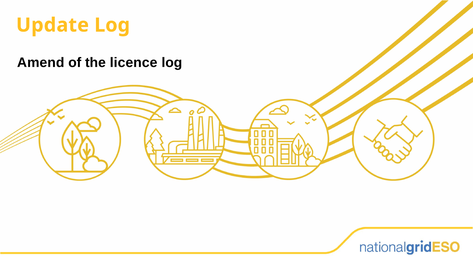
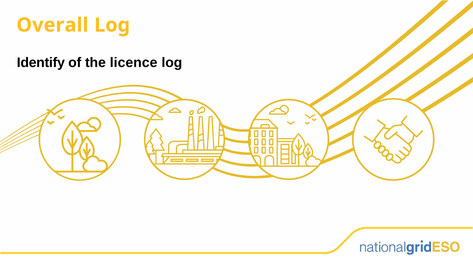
Update: Update -> Overall (53, 25)
Amend: Amend -> Identify (41, 63)
